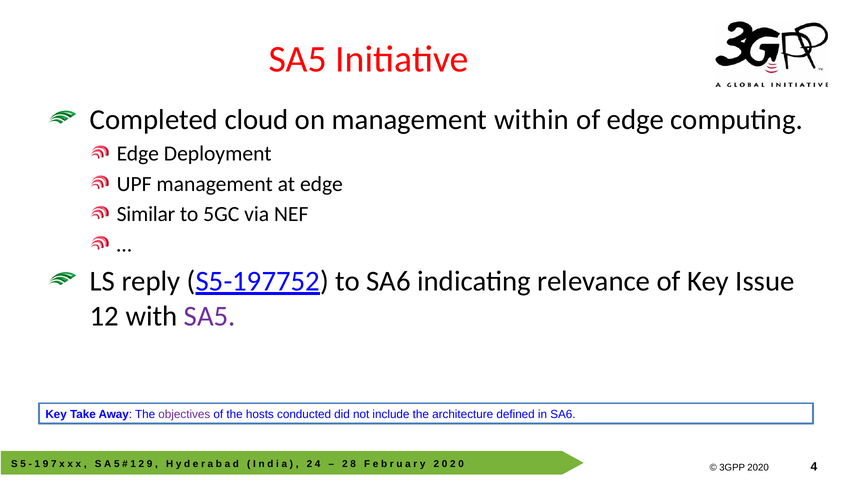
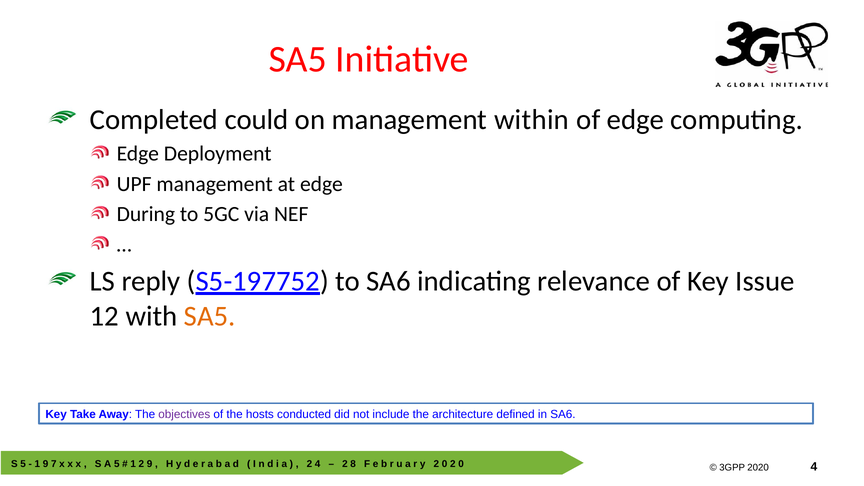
cloud: cloud -> could (256, 120)
Similar: Similar -> During (146, 214)
SA5 colour: purple -> orange (210, 316)
